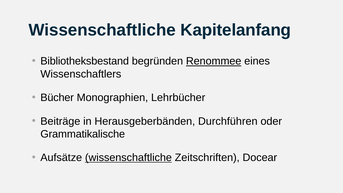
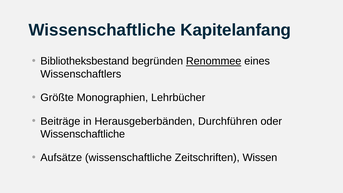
Bücher: Bücher -> Größte (57, 98)
Grammatikalische: Grammatikalische -> Wissenschaftliche (83, 134)
wissenschaftliche underline: present -> none (128, 158)
Docear: Docear -> Wissen (260, 158)
